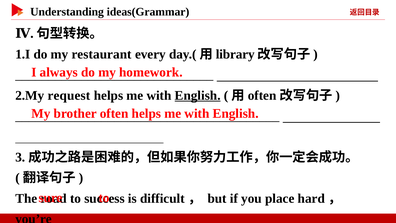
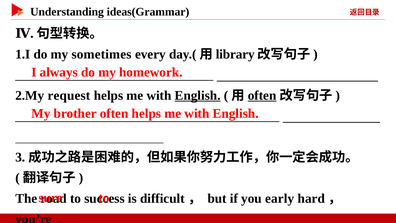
restaurant: restaurant -> sometimes (102, 54)
often underline: none -> present (262, 95)
place: place -> early (280, 198)
